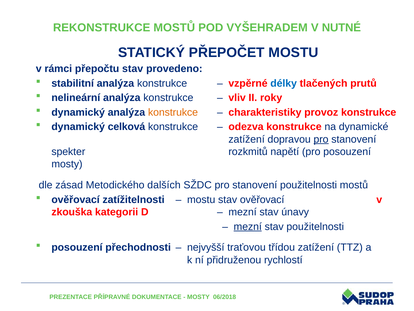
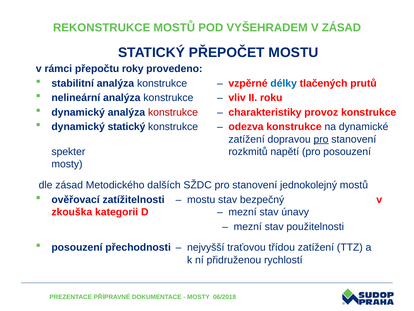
V NUTNÉ: NUTNÉ -> ZÁSAD (341, 28)
přepočtu stav: stav -> roky (133, 69)
roky: roky -> roku (271, 98)
konstrukce colour: orange -> red (173, 112)
dynamický celková: celková -> statický (126, 127)
stanovení použitelnosti: použitelnosti -> jednokolejný (309, 185)
stav ověřovací: ověřovací -> bezpečný (262, 199)
mezní underline: present -> none (248, 226)
